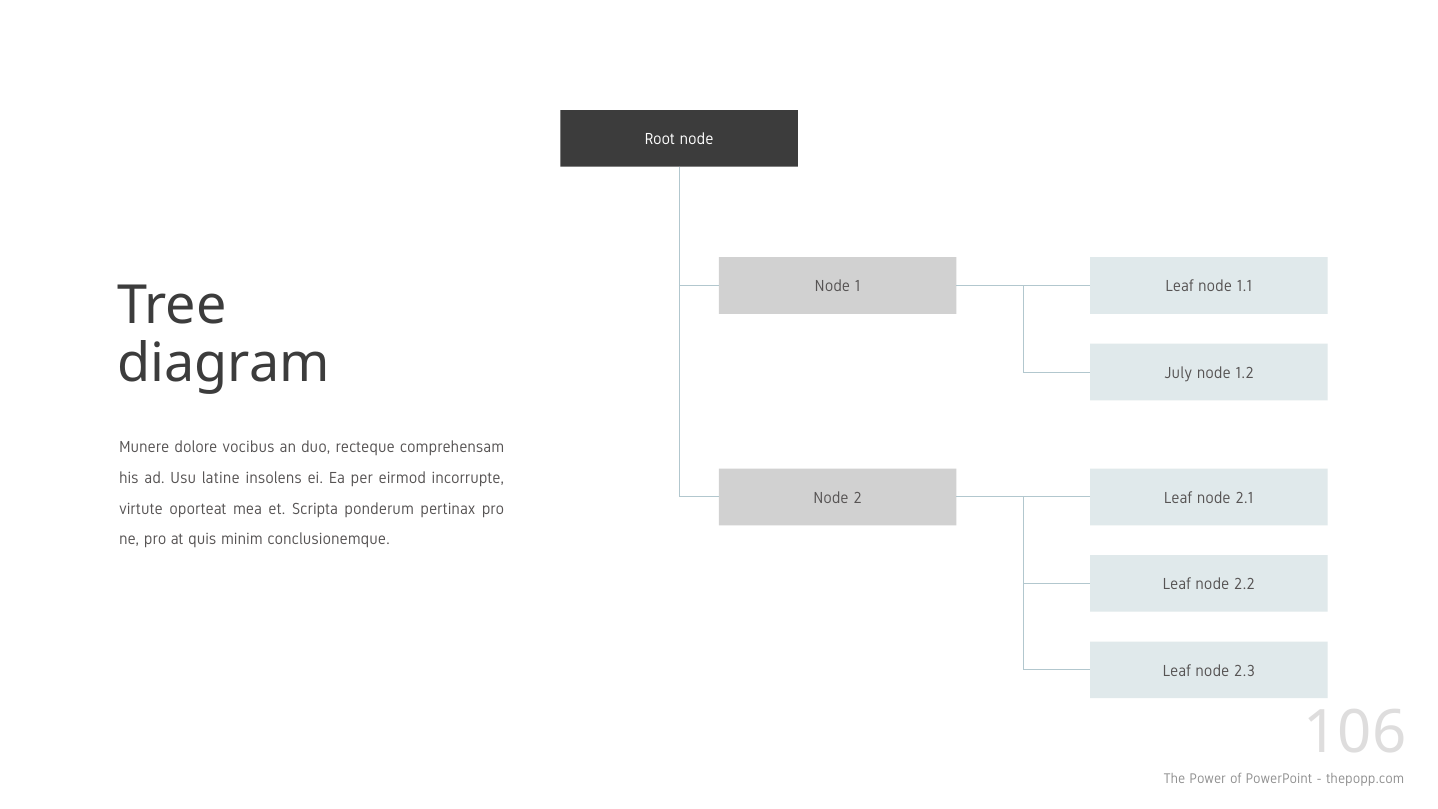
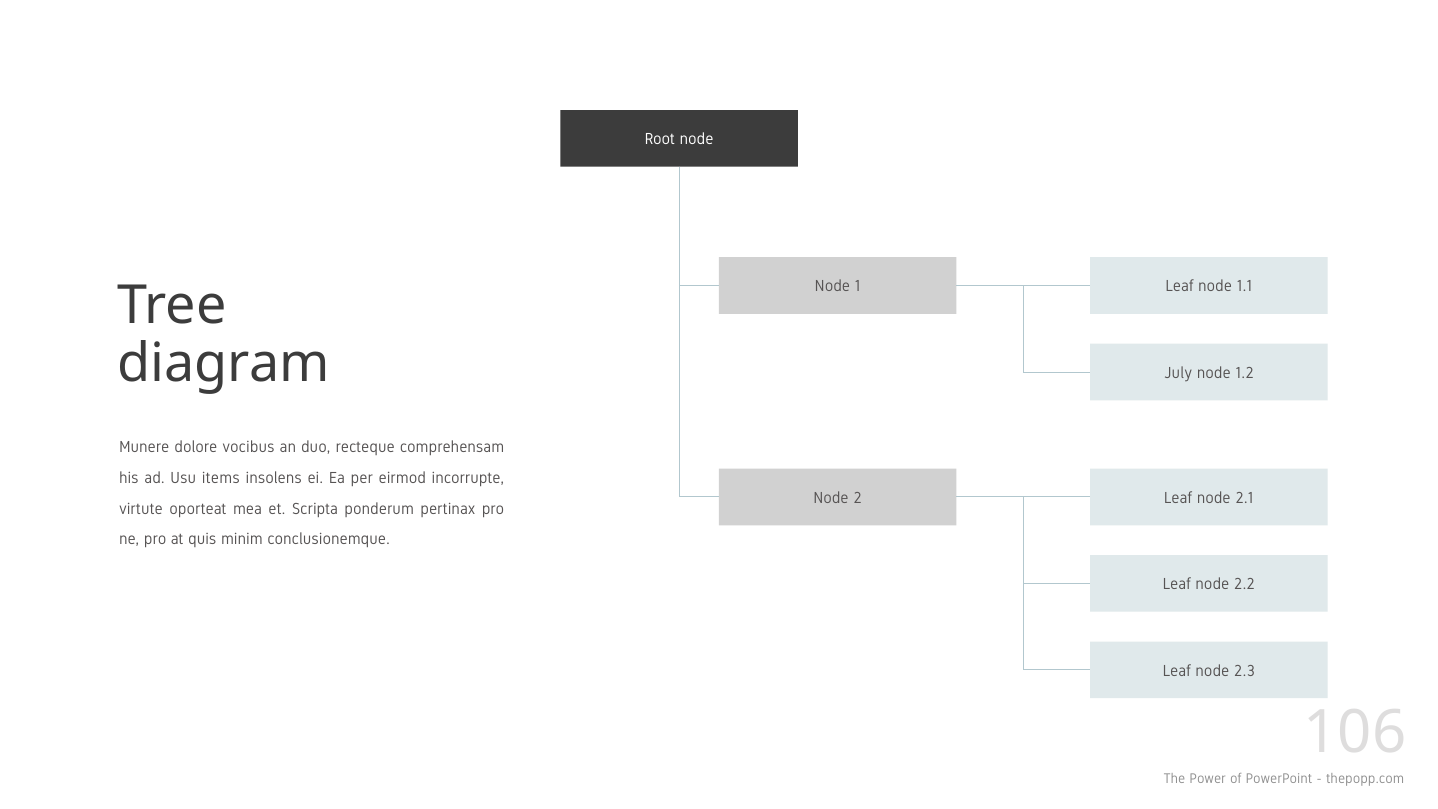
latine: latine -> items (221, 478)
